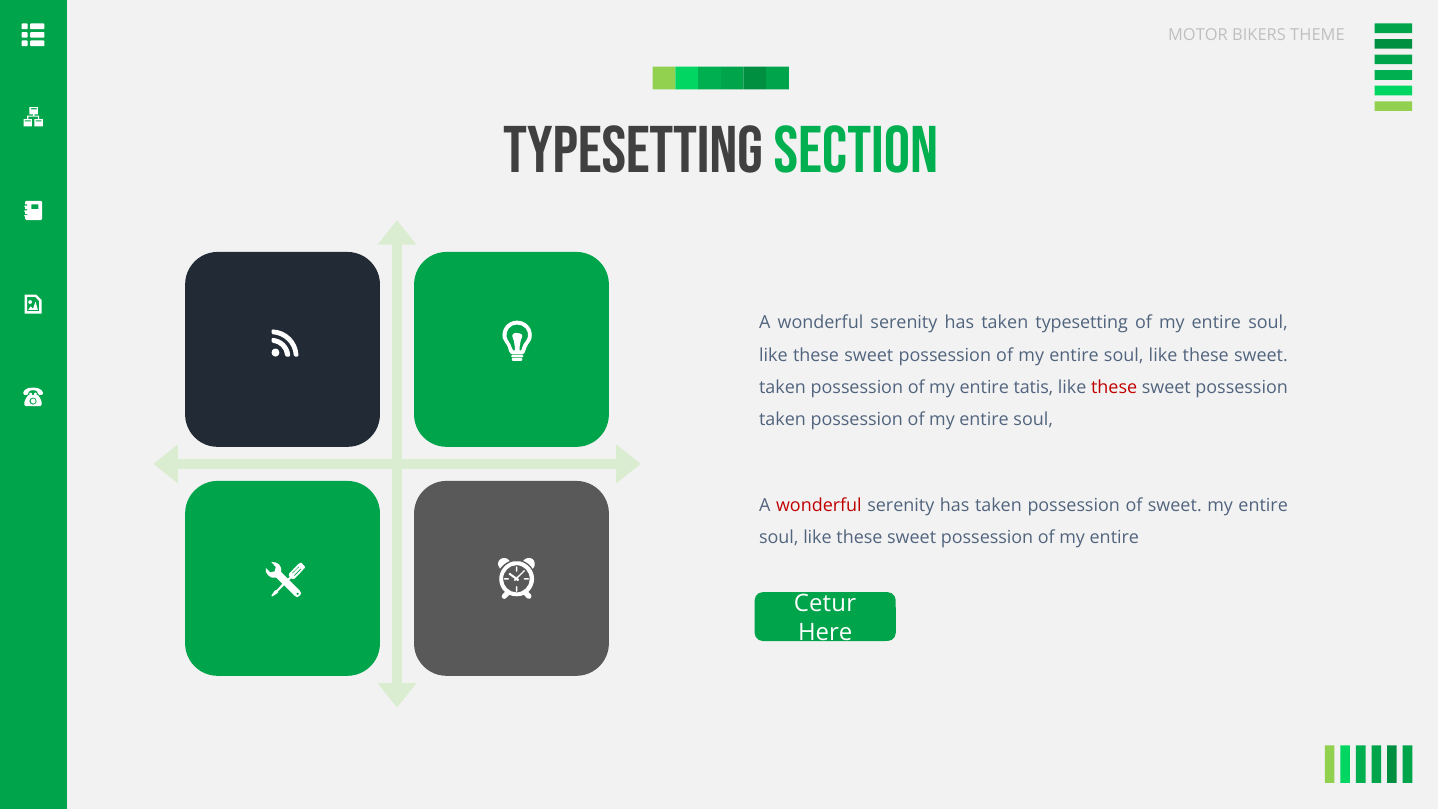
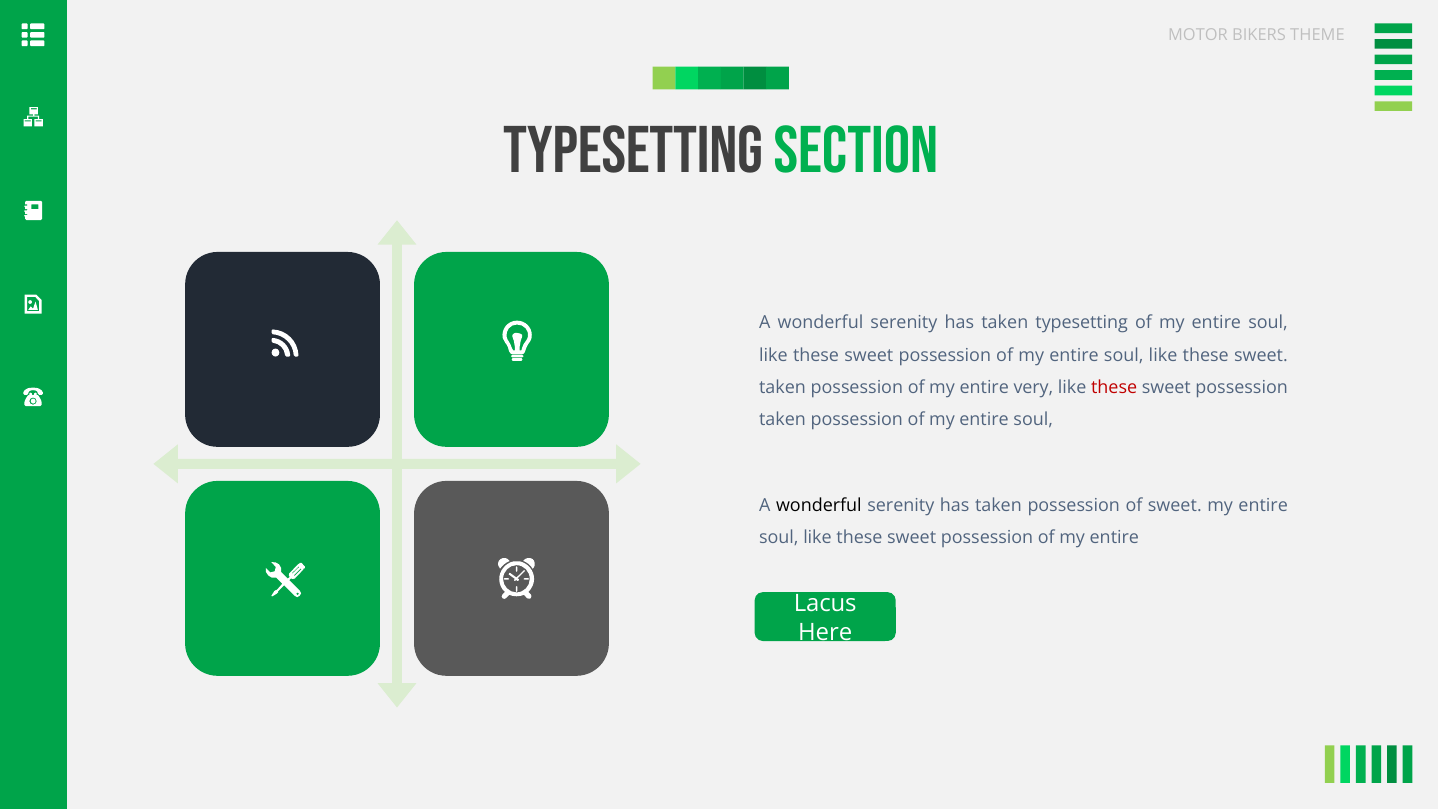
tatis: tatis -> very (1033, 387)
wonderful colour: red -> black (819, 505)
Cetur: Cetur -> Lacus (825, 604)
